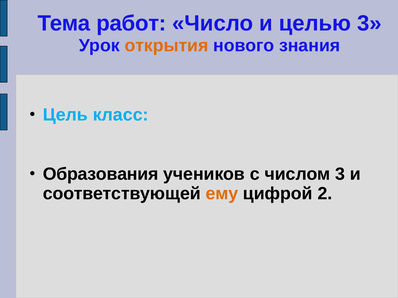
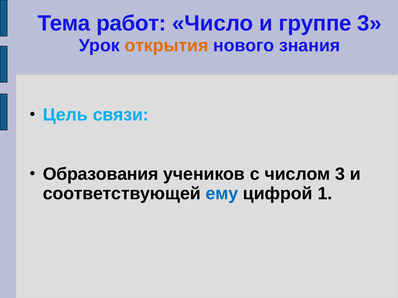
целью: целью -> группе (315, 23)
класс: класс -> связи (121, 115)
ему colour: orange -> blue (222, 194)
2: 2 -> 1 (325, 194)
